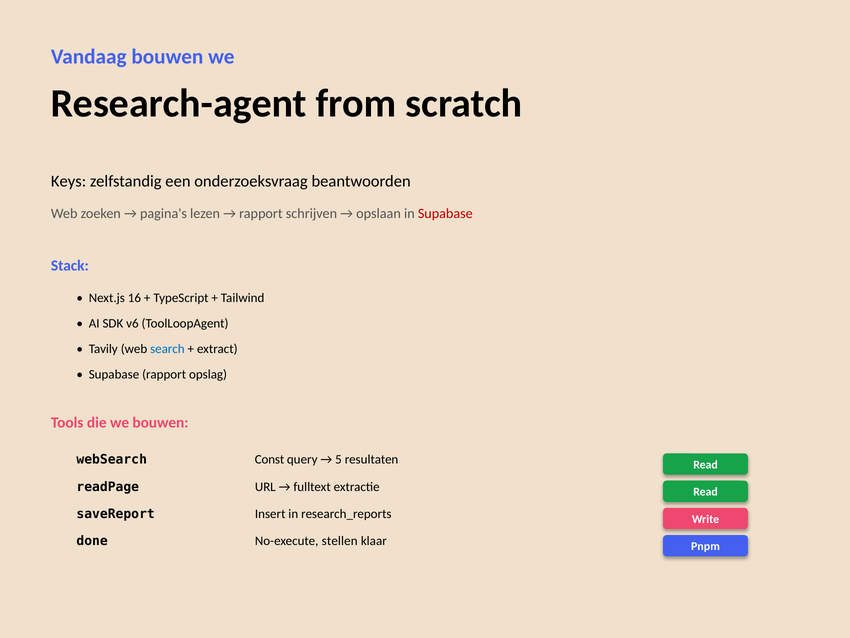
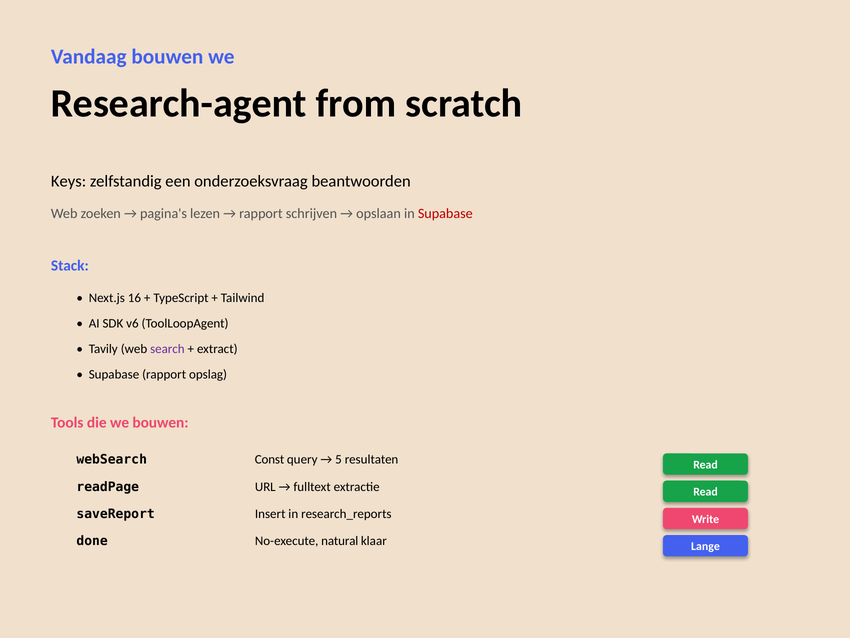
search colour: blue -> purple (167, 349)
stellen: stellen -> natural (340, 541)
Pnpm: Pnpm -> Lange (705, 546)
